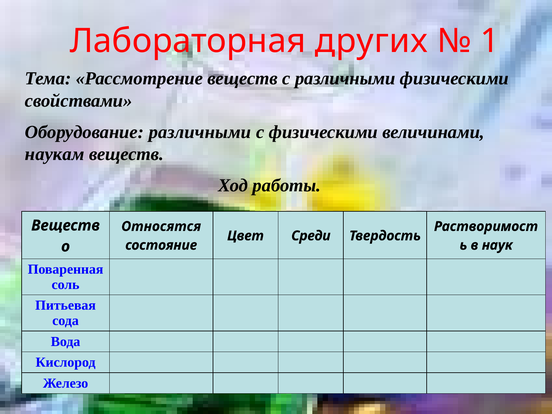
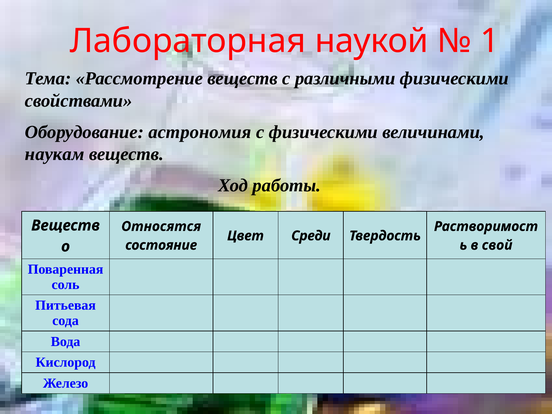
других: других -> наукой (372, 41)
Оборудование различными: различными -> астрономия (200, 132)
наук: наук -> свой (497, 245)
